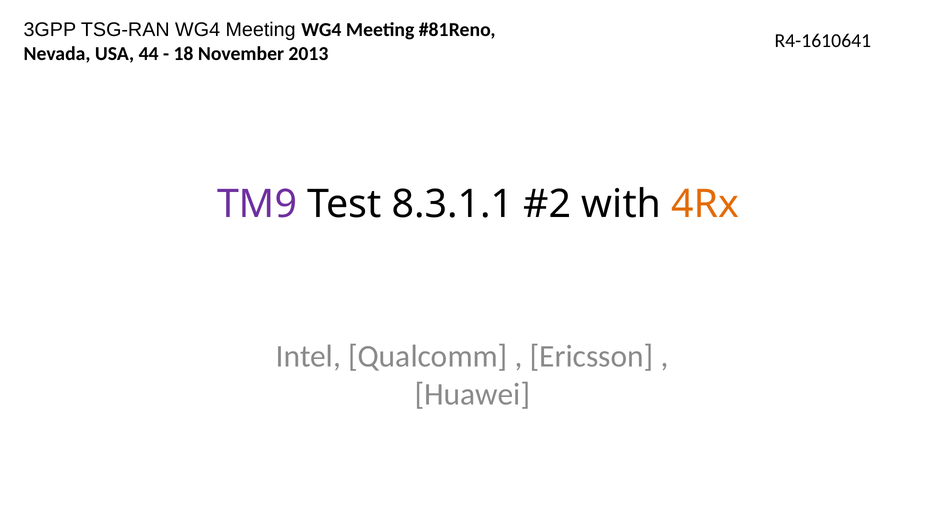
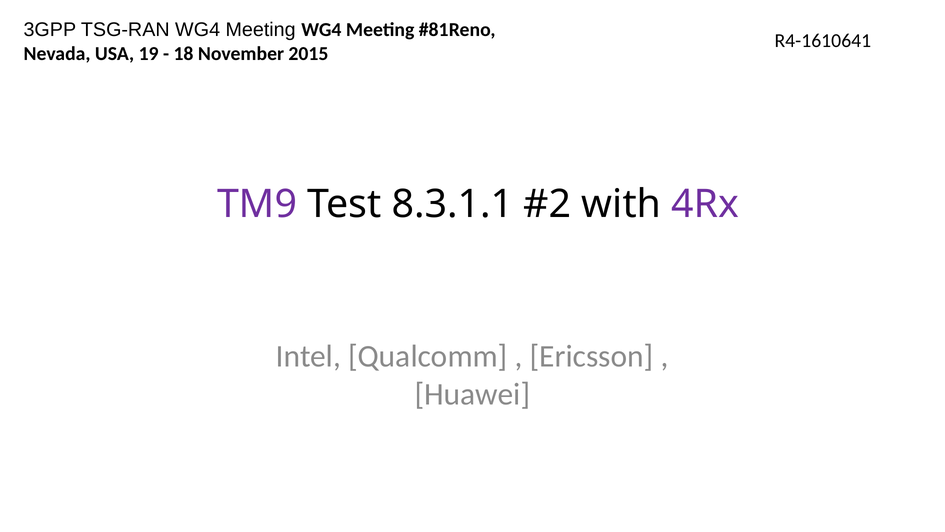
44: 44 -> 19 (149, 53)
2013: 2013 -> 2015 (308, 53)
4Rx colour: orange -> purple (705, 204)
